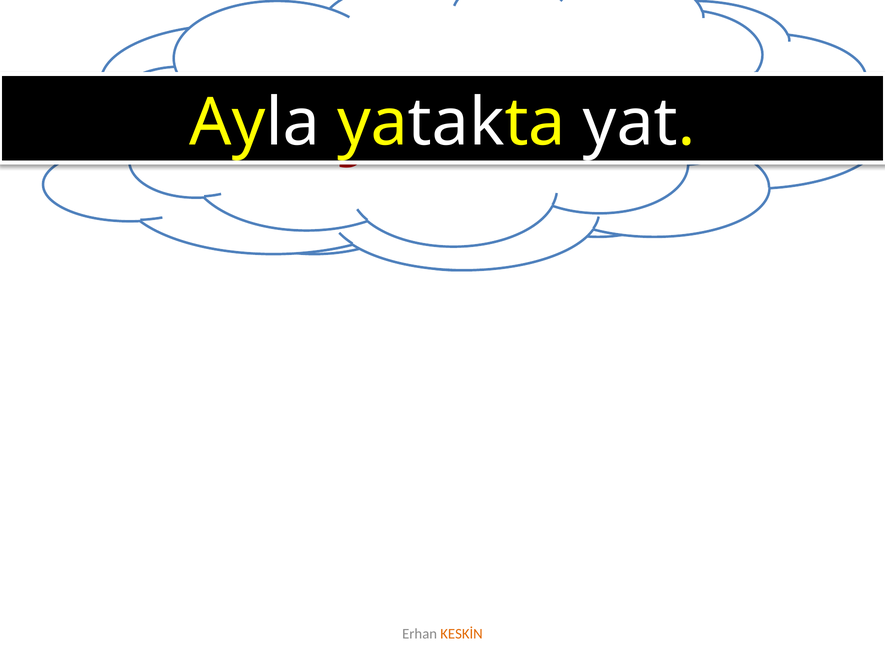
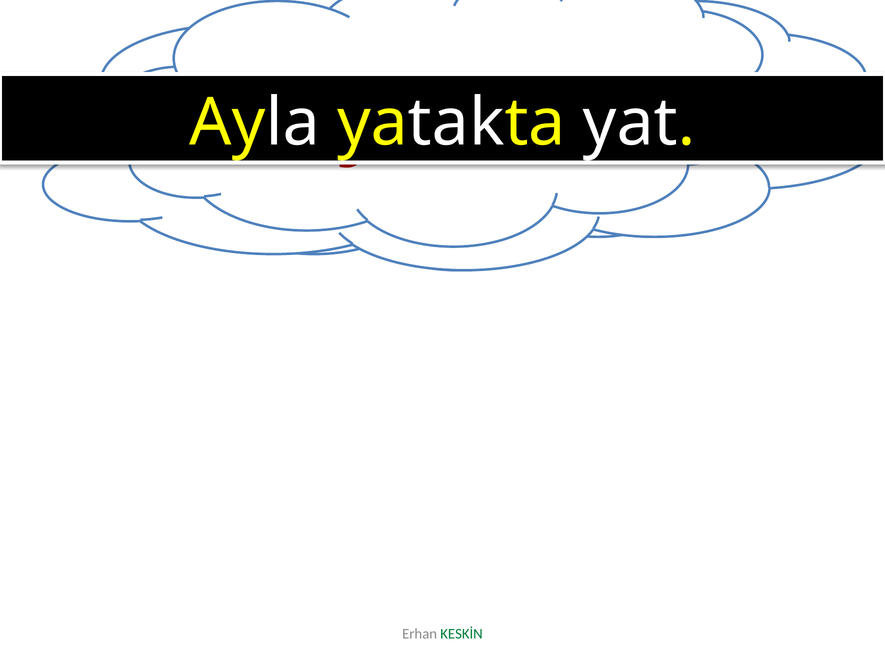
KESKİN colour: orange -> green (462, 634)
